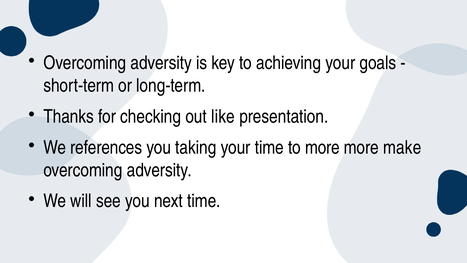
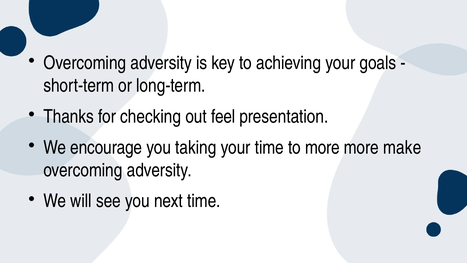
like: like -> feel (223, 116)
references: references -> encourage (106, 147)
